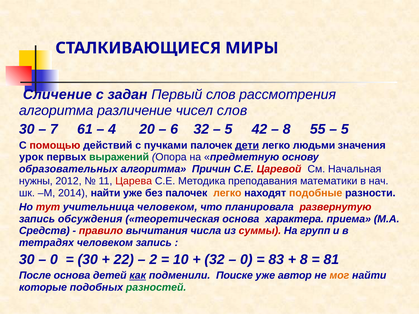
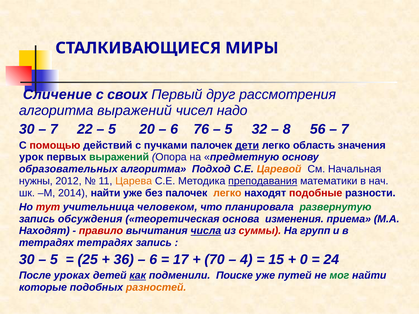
задан: задан -> своих (128, 95)
Первый слов: слов -> друг (221, 95)
алгоритма различение: различение -> выражений (135, 111)
чисел слов: слов -> надо (232, 111)
61: 61 -> 22 (85, 129)
4: 4 -> 5 (112, 129)
6 32: 32 -> 76 (201, 129)
42: 42 -> 32 (259, 129)
55: 55 -> 56 (318, 129)
5: 5 -> 7 (345, 129)
людьми: людьми -> область (314, 145)
Причин: Причин -> Подход (211, 169)
Царевой colour: red -> orange (279, 169)
Царева colour: red -> orange (134, 181)
преподавания underline: none -> present (263, 181)
подобные colour: orange -> red (316, 193)
развернутую colour: red -> green (335, 207)
характера: характера -> изменения (294, 219)
Средств: Средств -> Находят (44, 231)
числа underline: none -> present (206, 231)
тетрадях человеком: человеком -> тетрадях (105, 243)
0: 0 -> 5 (54, 260)
30: 30 -> 25 (88, 260)
22: 22 -> 36 (124, 260)
2: 2 -> 6 (153, 260)
10: 10 -> 17 (181, 260)
32: 32 -> 70 (215, 260)
0: 0 -> 4 (246, 260)
83: 83 -> 15 (276, 260)
8: 8 -> 0 (304, 260)
81: 81 -> 24 (331, 260)
После основа: основа -> уроках (72, 276)
автор: автор -> путей (295, 276)
мог colour: orange -> green (339, 276)
разностей colour: green -> orange (156, 288)
